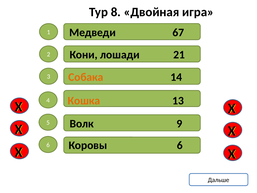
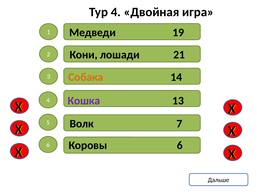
Тур 8: 8 -> 4 (116, 12)
67: 67 -> 19 (178, 32)
Кошка colour: orange -> purple (84, 101)
9: 9 -> 7 (179, 124)
